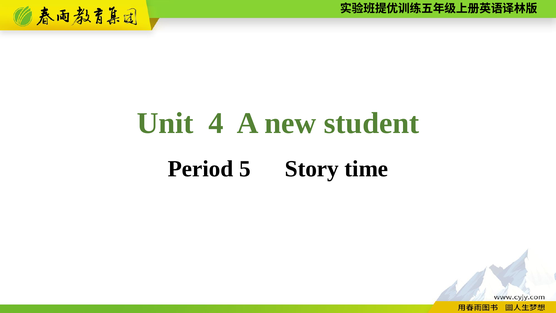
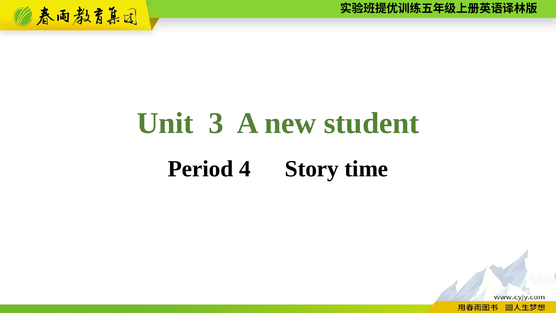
4: 4 -> 3 (216, 123)
5: 5 -> 4 (245, 169)
